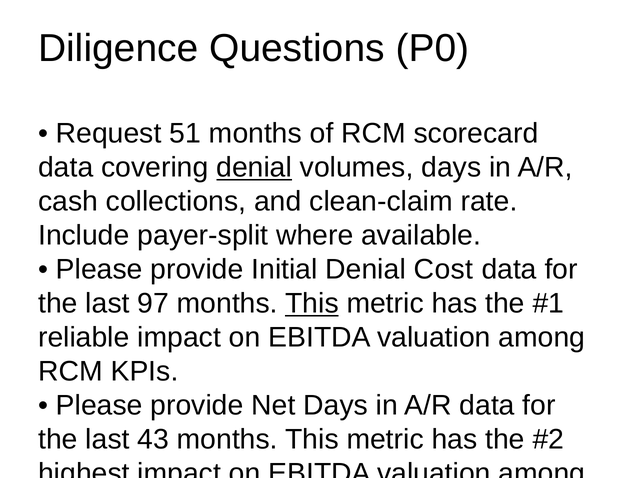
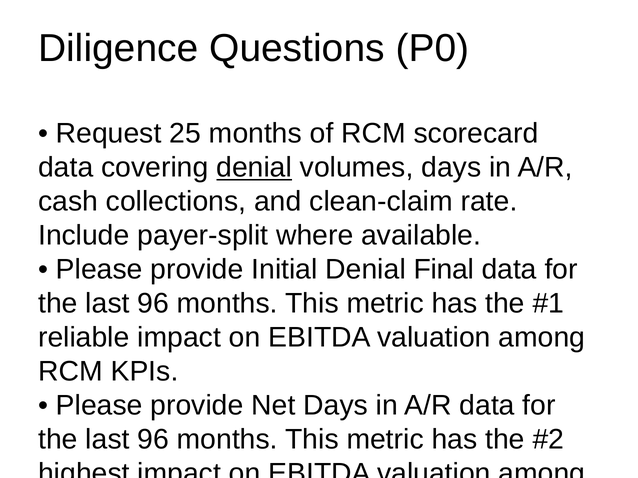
51: 51 -> 25 (185, 134)
Denial Cost: Cost -> Final (444, 270)
97: 97 -> 96 (153, 304)
This underline: present -> none (312, 304)
43: 43 -> 96 (153, 440)
